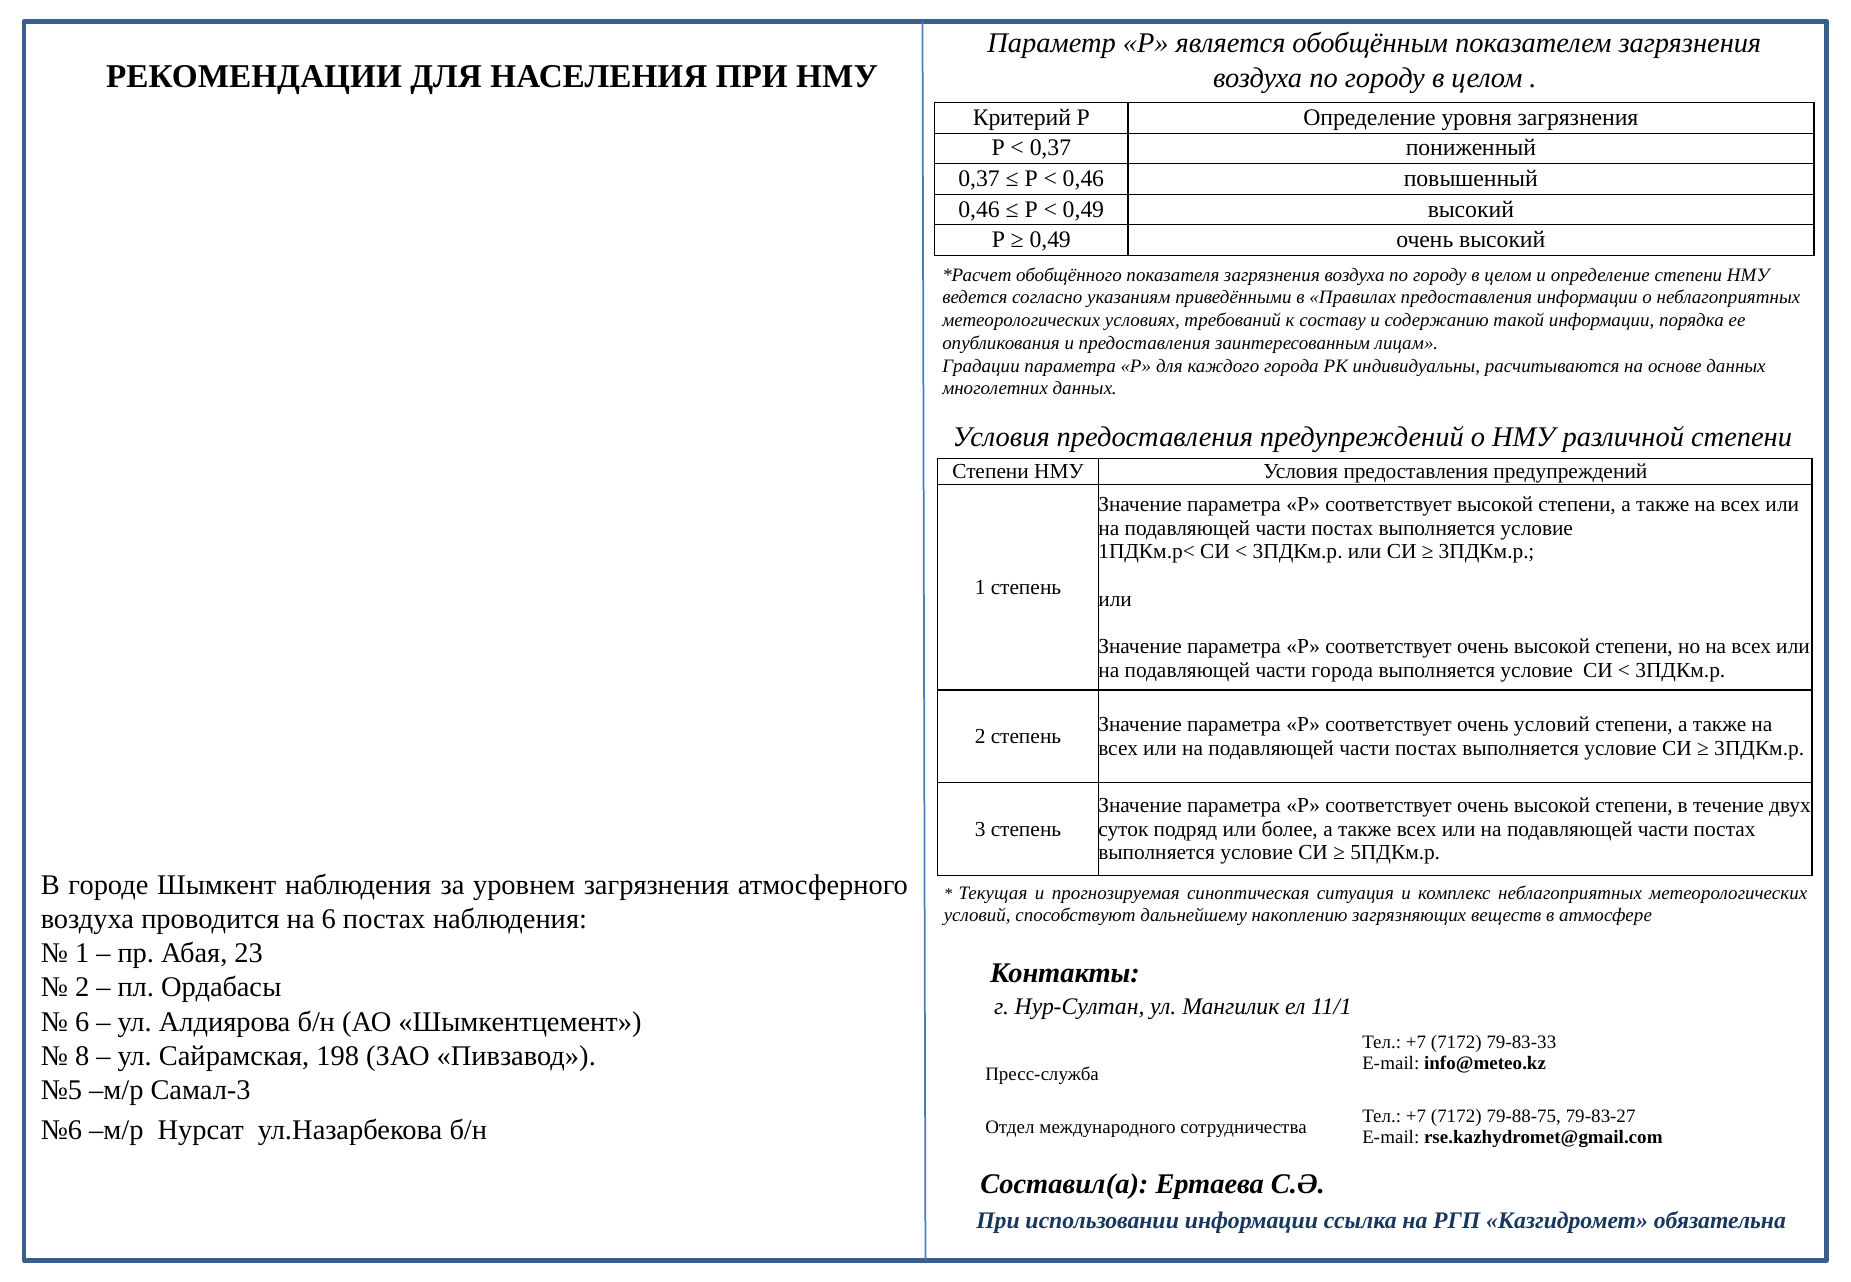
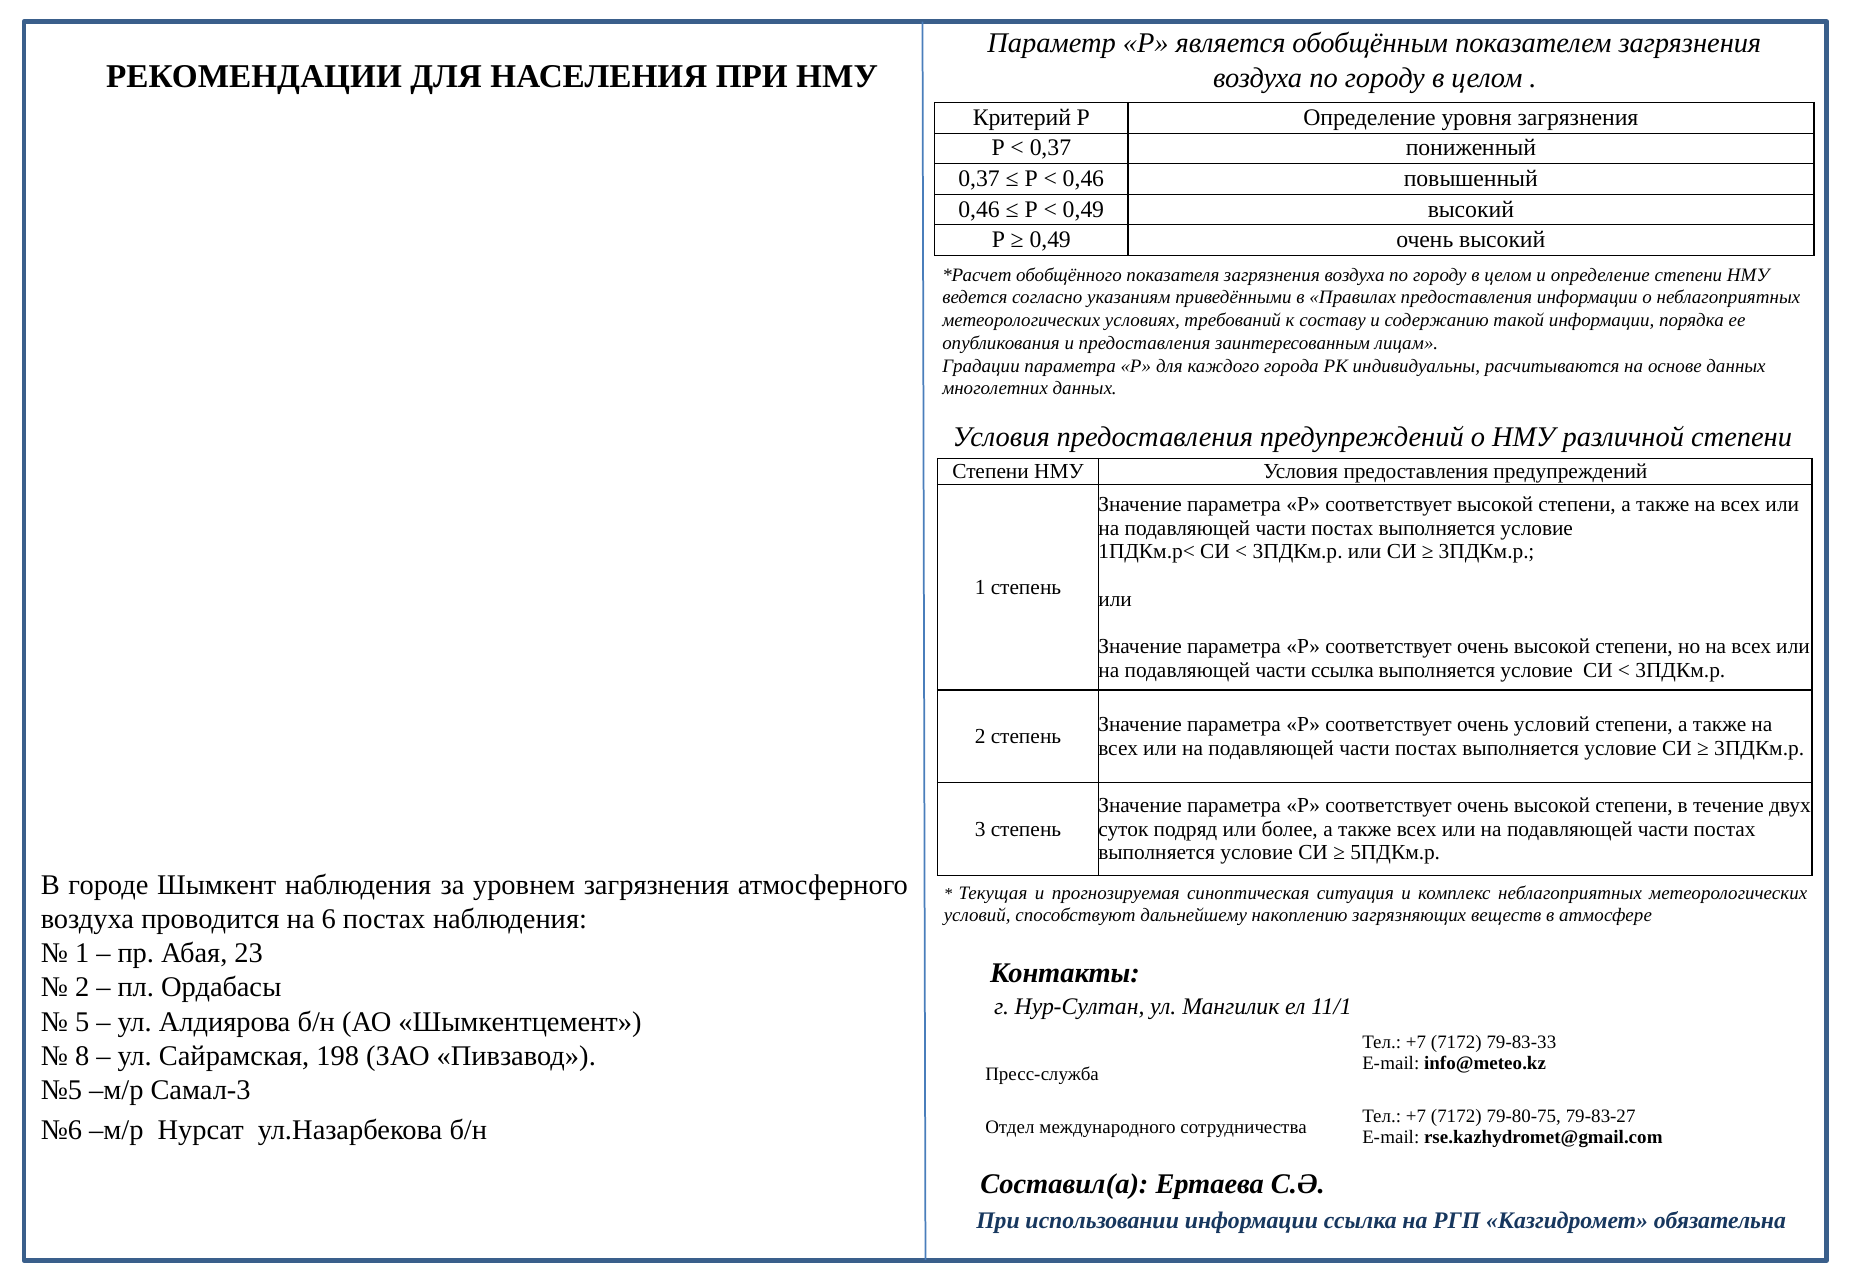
части города: города -> ссылка (1342, 670)
6: 6 -> 5 (82, 1021)
79-88-75: 79-88-75 -> 79-80-75 (1524, 1116)
